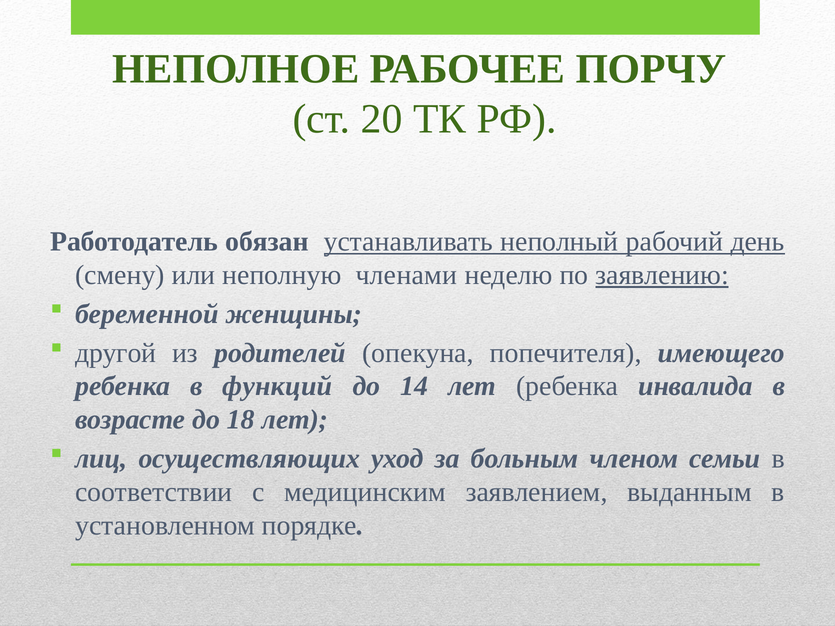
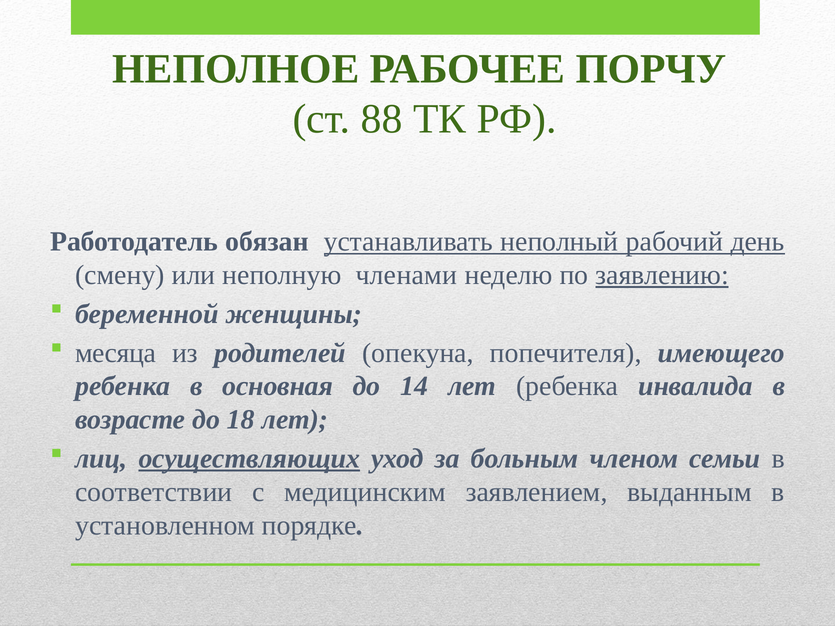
20: 20 -> 88 (382, 119)
другой: другой -> месяца (116, 353)
функций: функций -> основная (278, 386)
осуществляющих underline: none -> present (249, 459)
